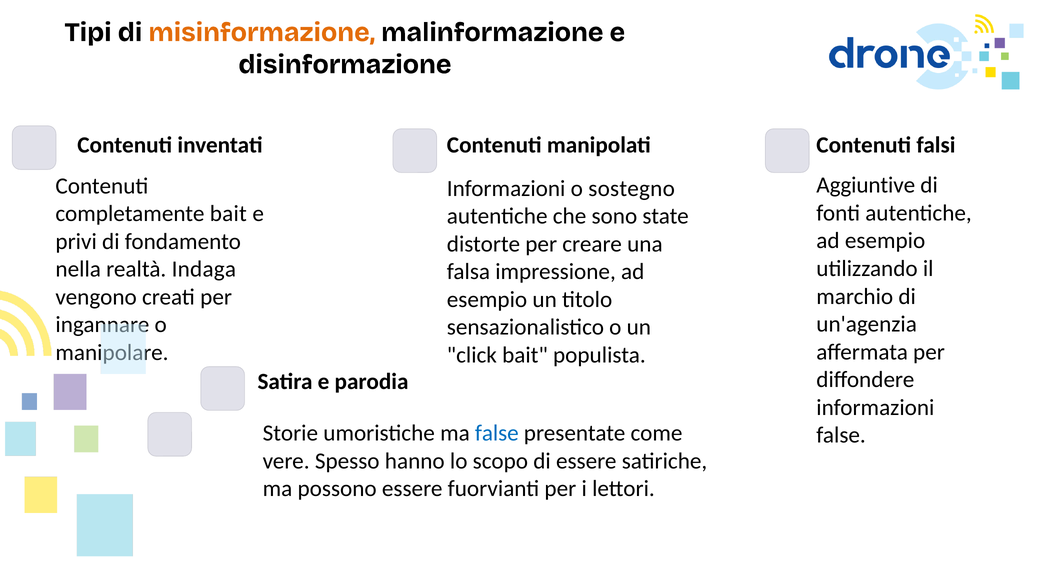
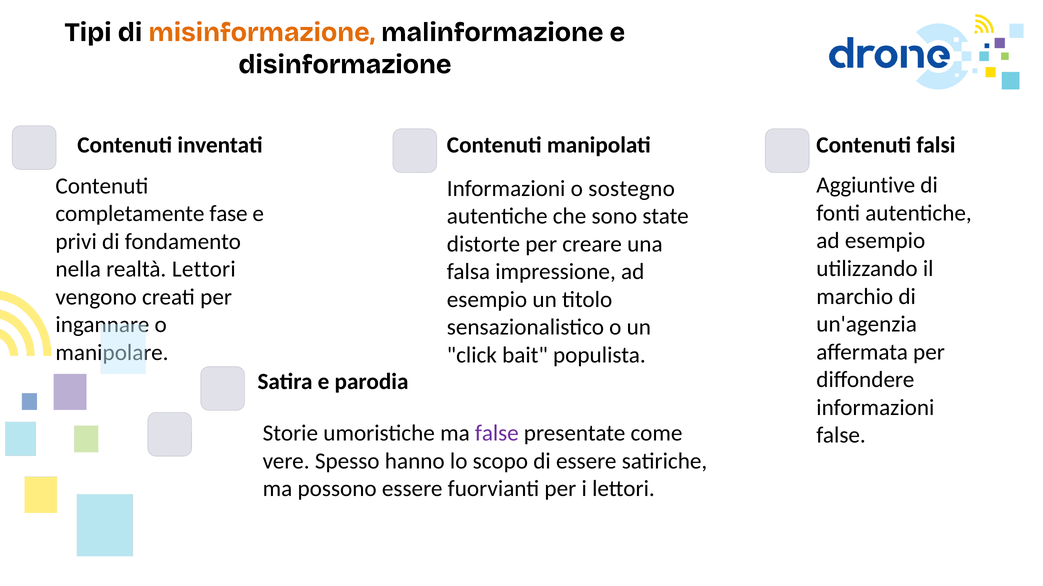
completamente bait: bait -> fase (229, 214)
realtà Indaga: Indaga -> Lettori (204, 270)
false colour: blue -> purple (497, 434)
